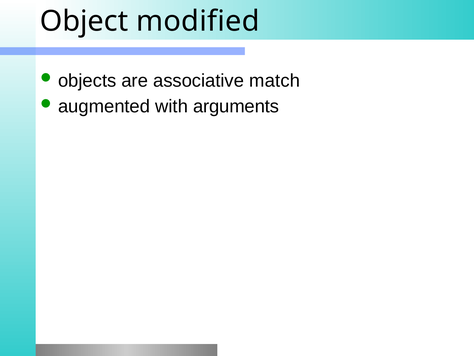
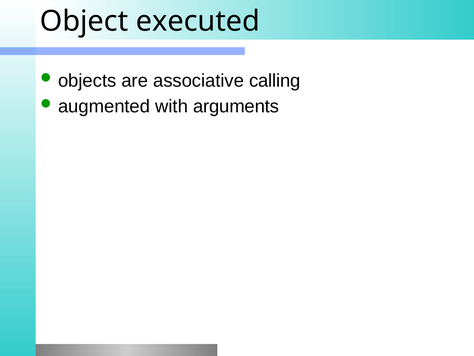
modified: modified -> executed (198, 21)
match: match -> calling (275, 81)
